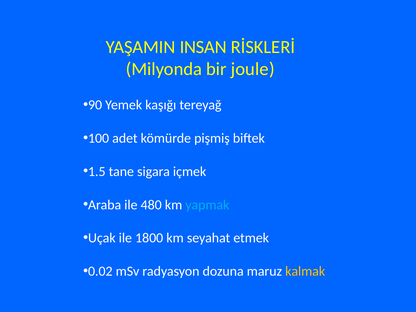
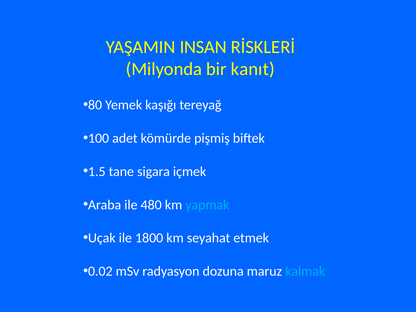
joule: joule -> kanıt (253, 69)
90: 90 -> 80 (95, 105)
kalmak colour: yellow -> light blue (305, 271)
